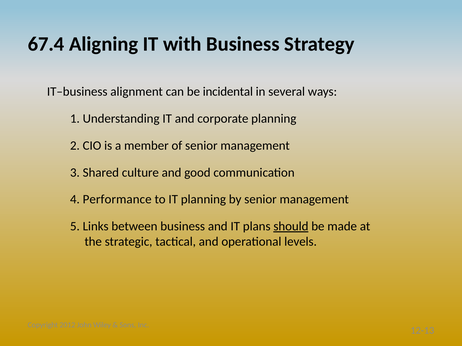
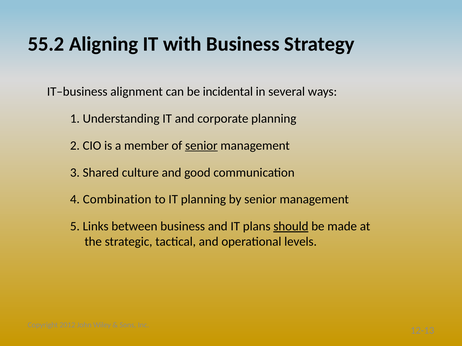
67.4: 67.4 -> 55.2 (46, 44)
senior underline: none -> present (201, 146)
Performance: Performance -> Combination (117, 200)
